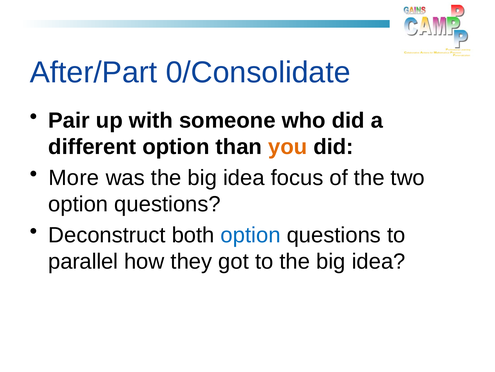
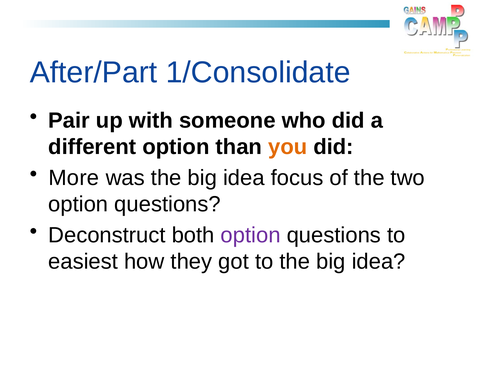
0/Consolidate: 0/Consolidate -> 1/Consolidate (258, 72)
option colour: blue -> purple (251, 235)
parallel: parallel -> easiest (83, 261)
